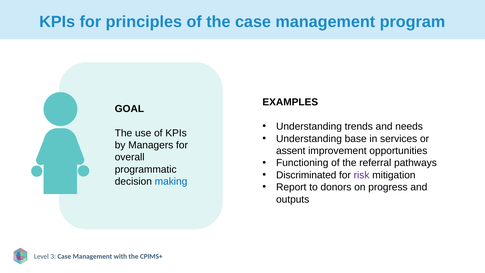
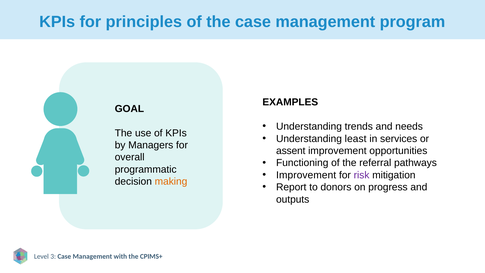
base: base -> least (356, 139)
Discriminated: Discriminated -> Improvement (306, 175)
making colour: blue -> orange (171, 181)
